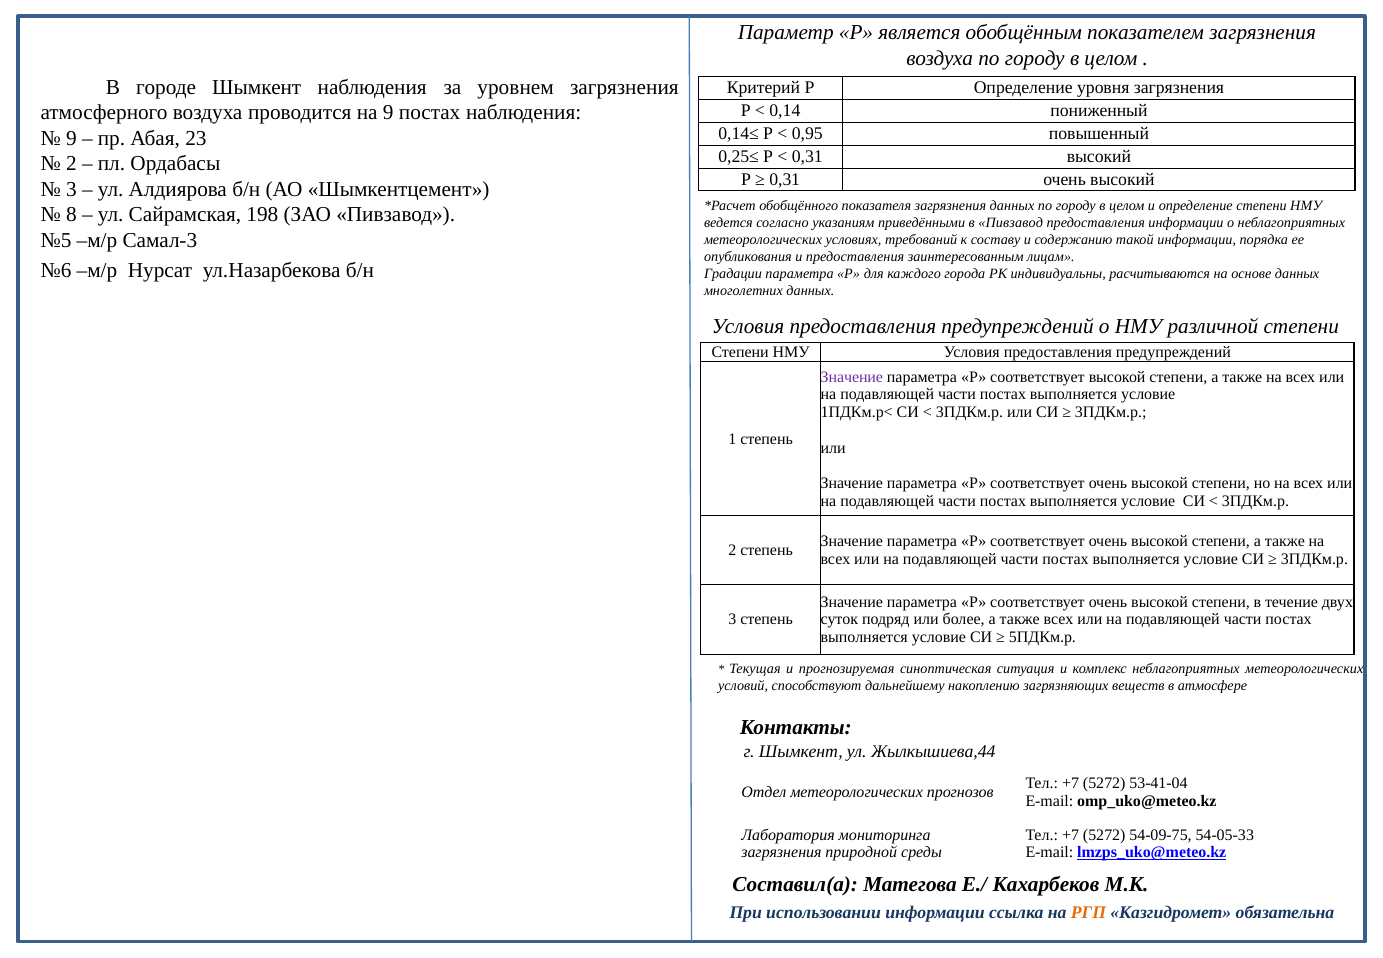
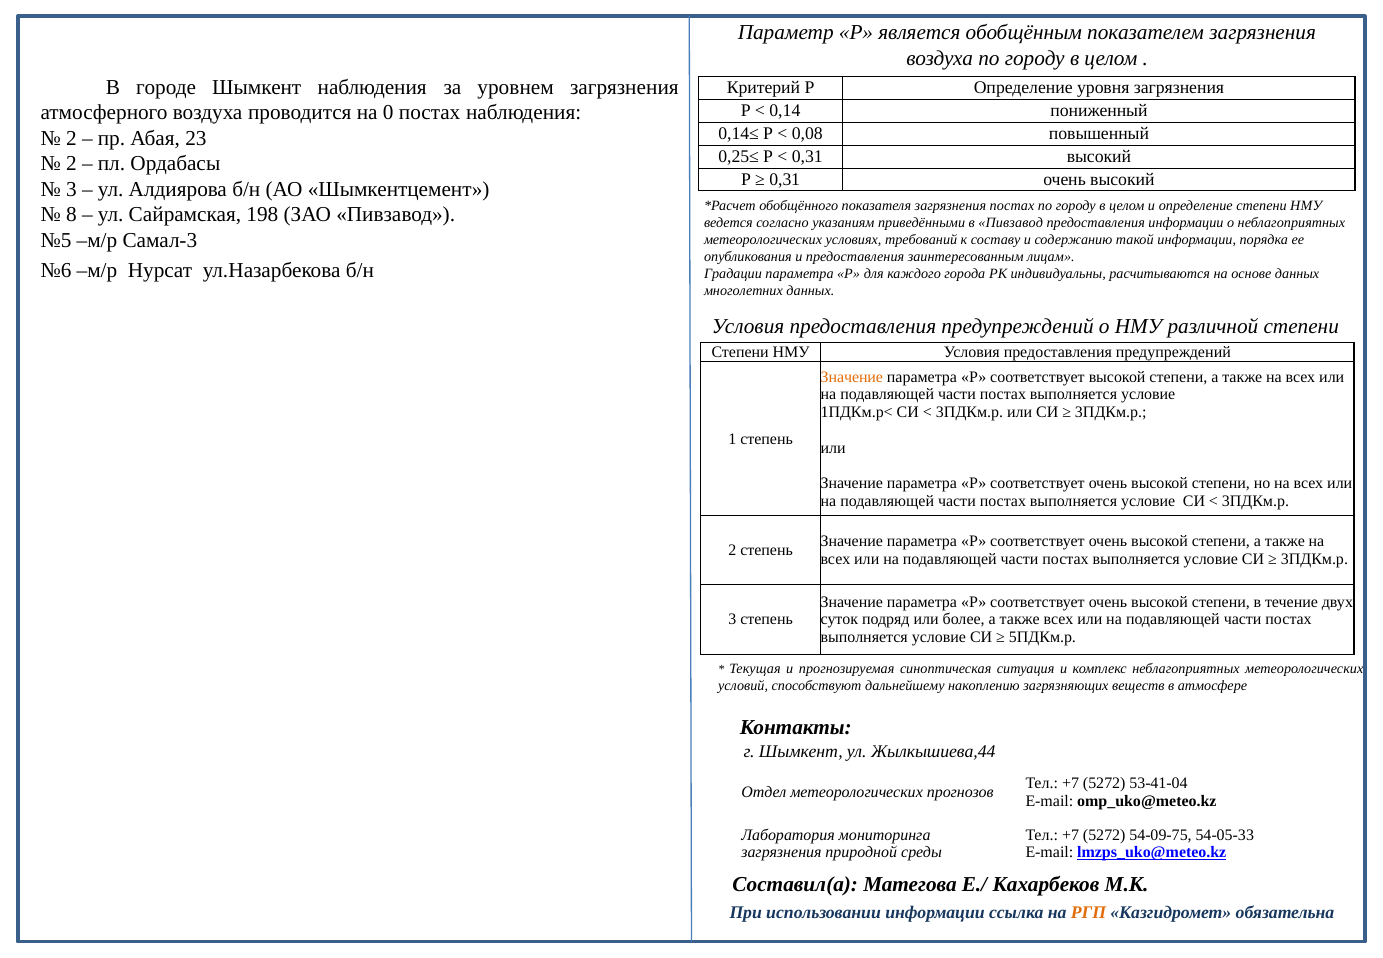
на 9: 9 -> 0 (388, 113)
0,95: 0,95 -> 0,08 (807, 133)
9: 9 -> 2 (71, 138)
загрязнения данных: данных -> постах (1012, 205)
Значение colour: purple -> orange (852, 377)
